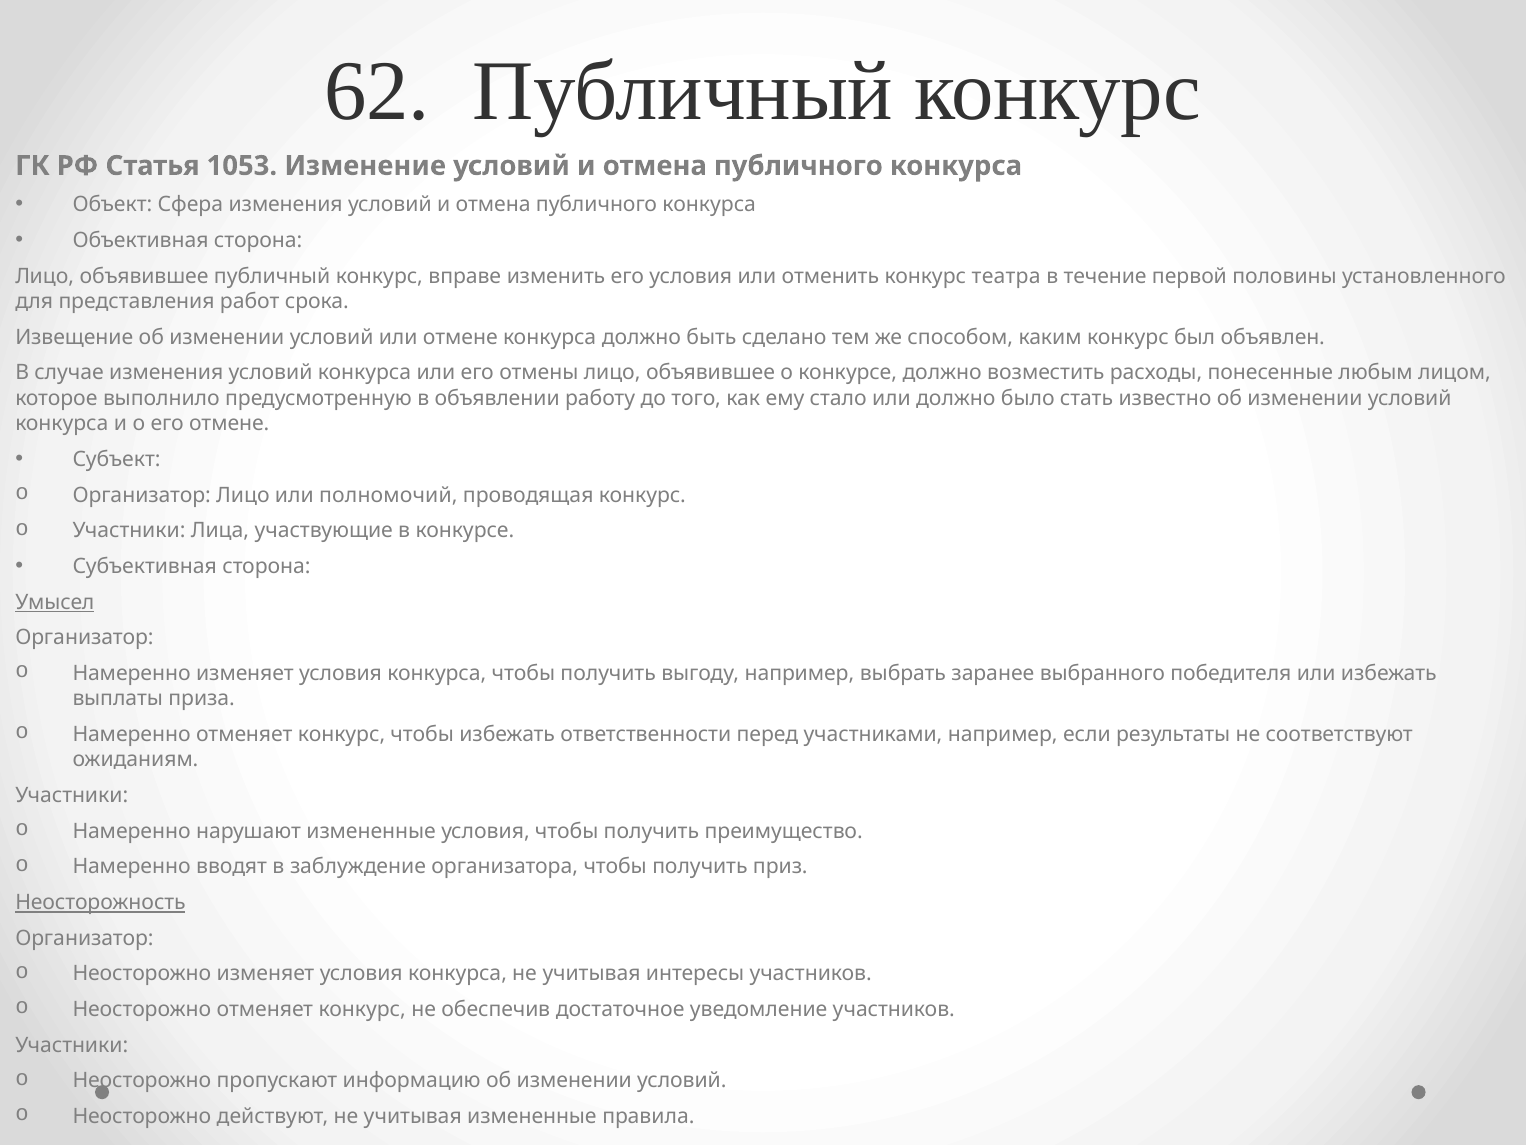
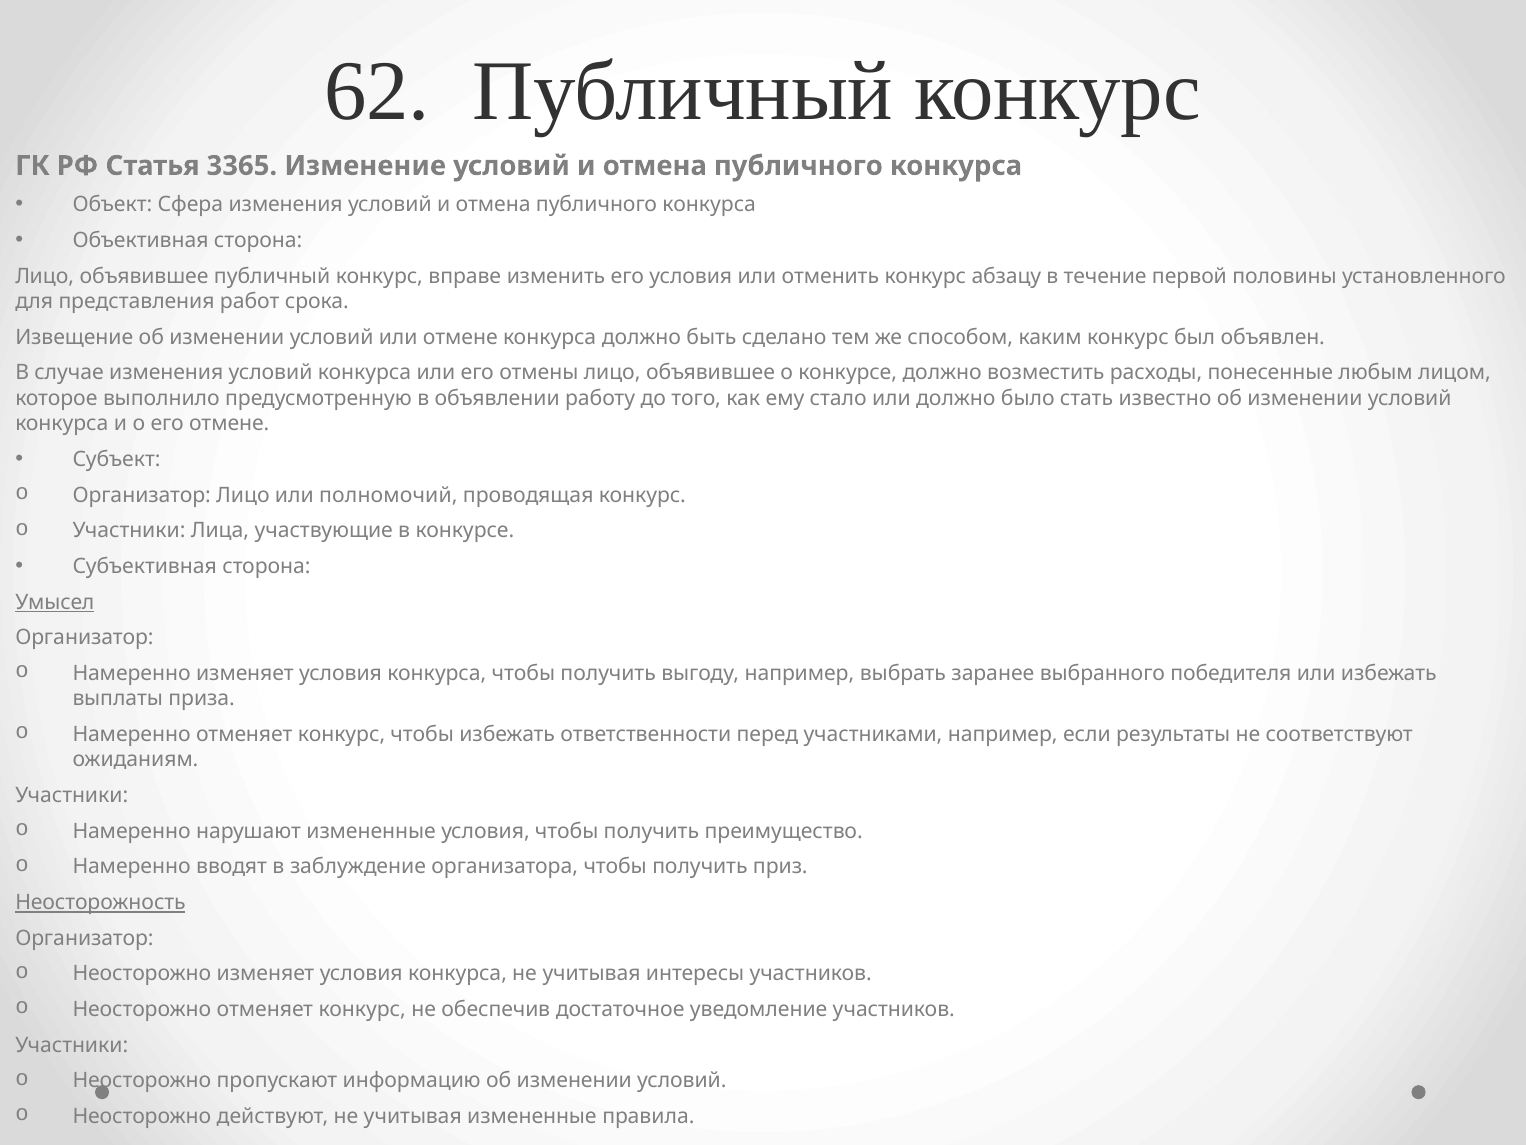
1053: 1053 -> 3365 (242, 166)
театра: театра -> абзацу (1006, 276)
